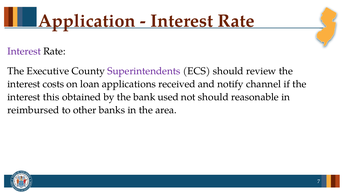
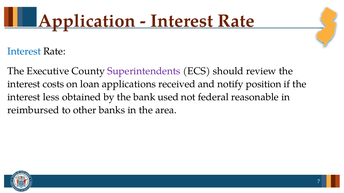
Interest colour: purple -> blue (24, 52)
channel: channel -> position (264, 84)
this: this -> less (51, 97)
not should: should -> federal (213, 97)
